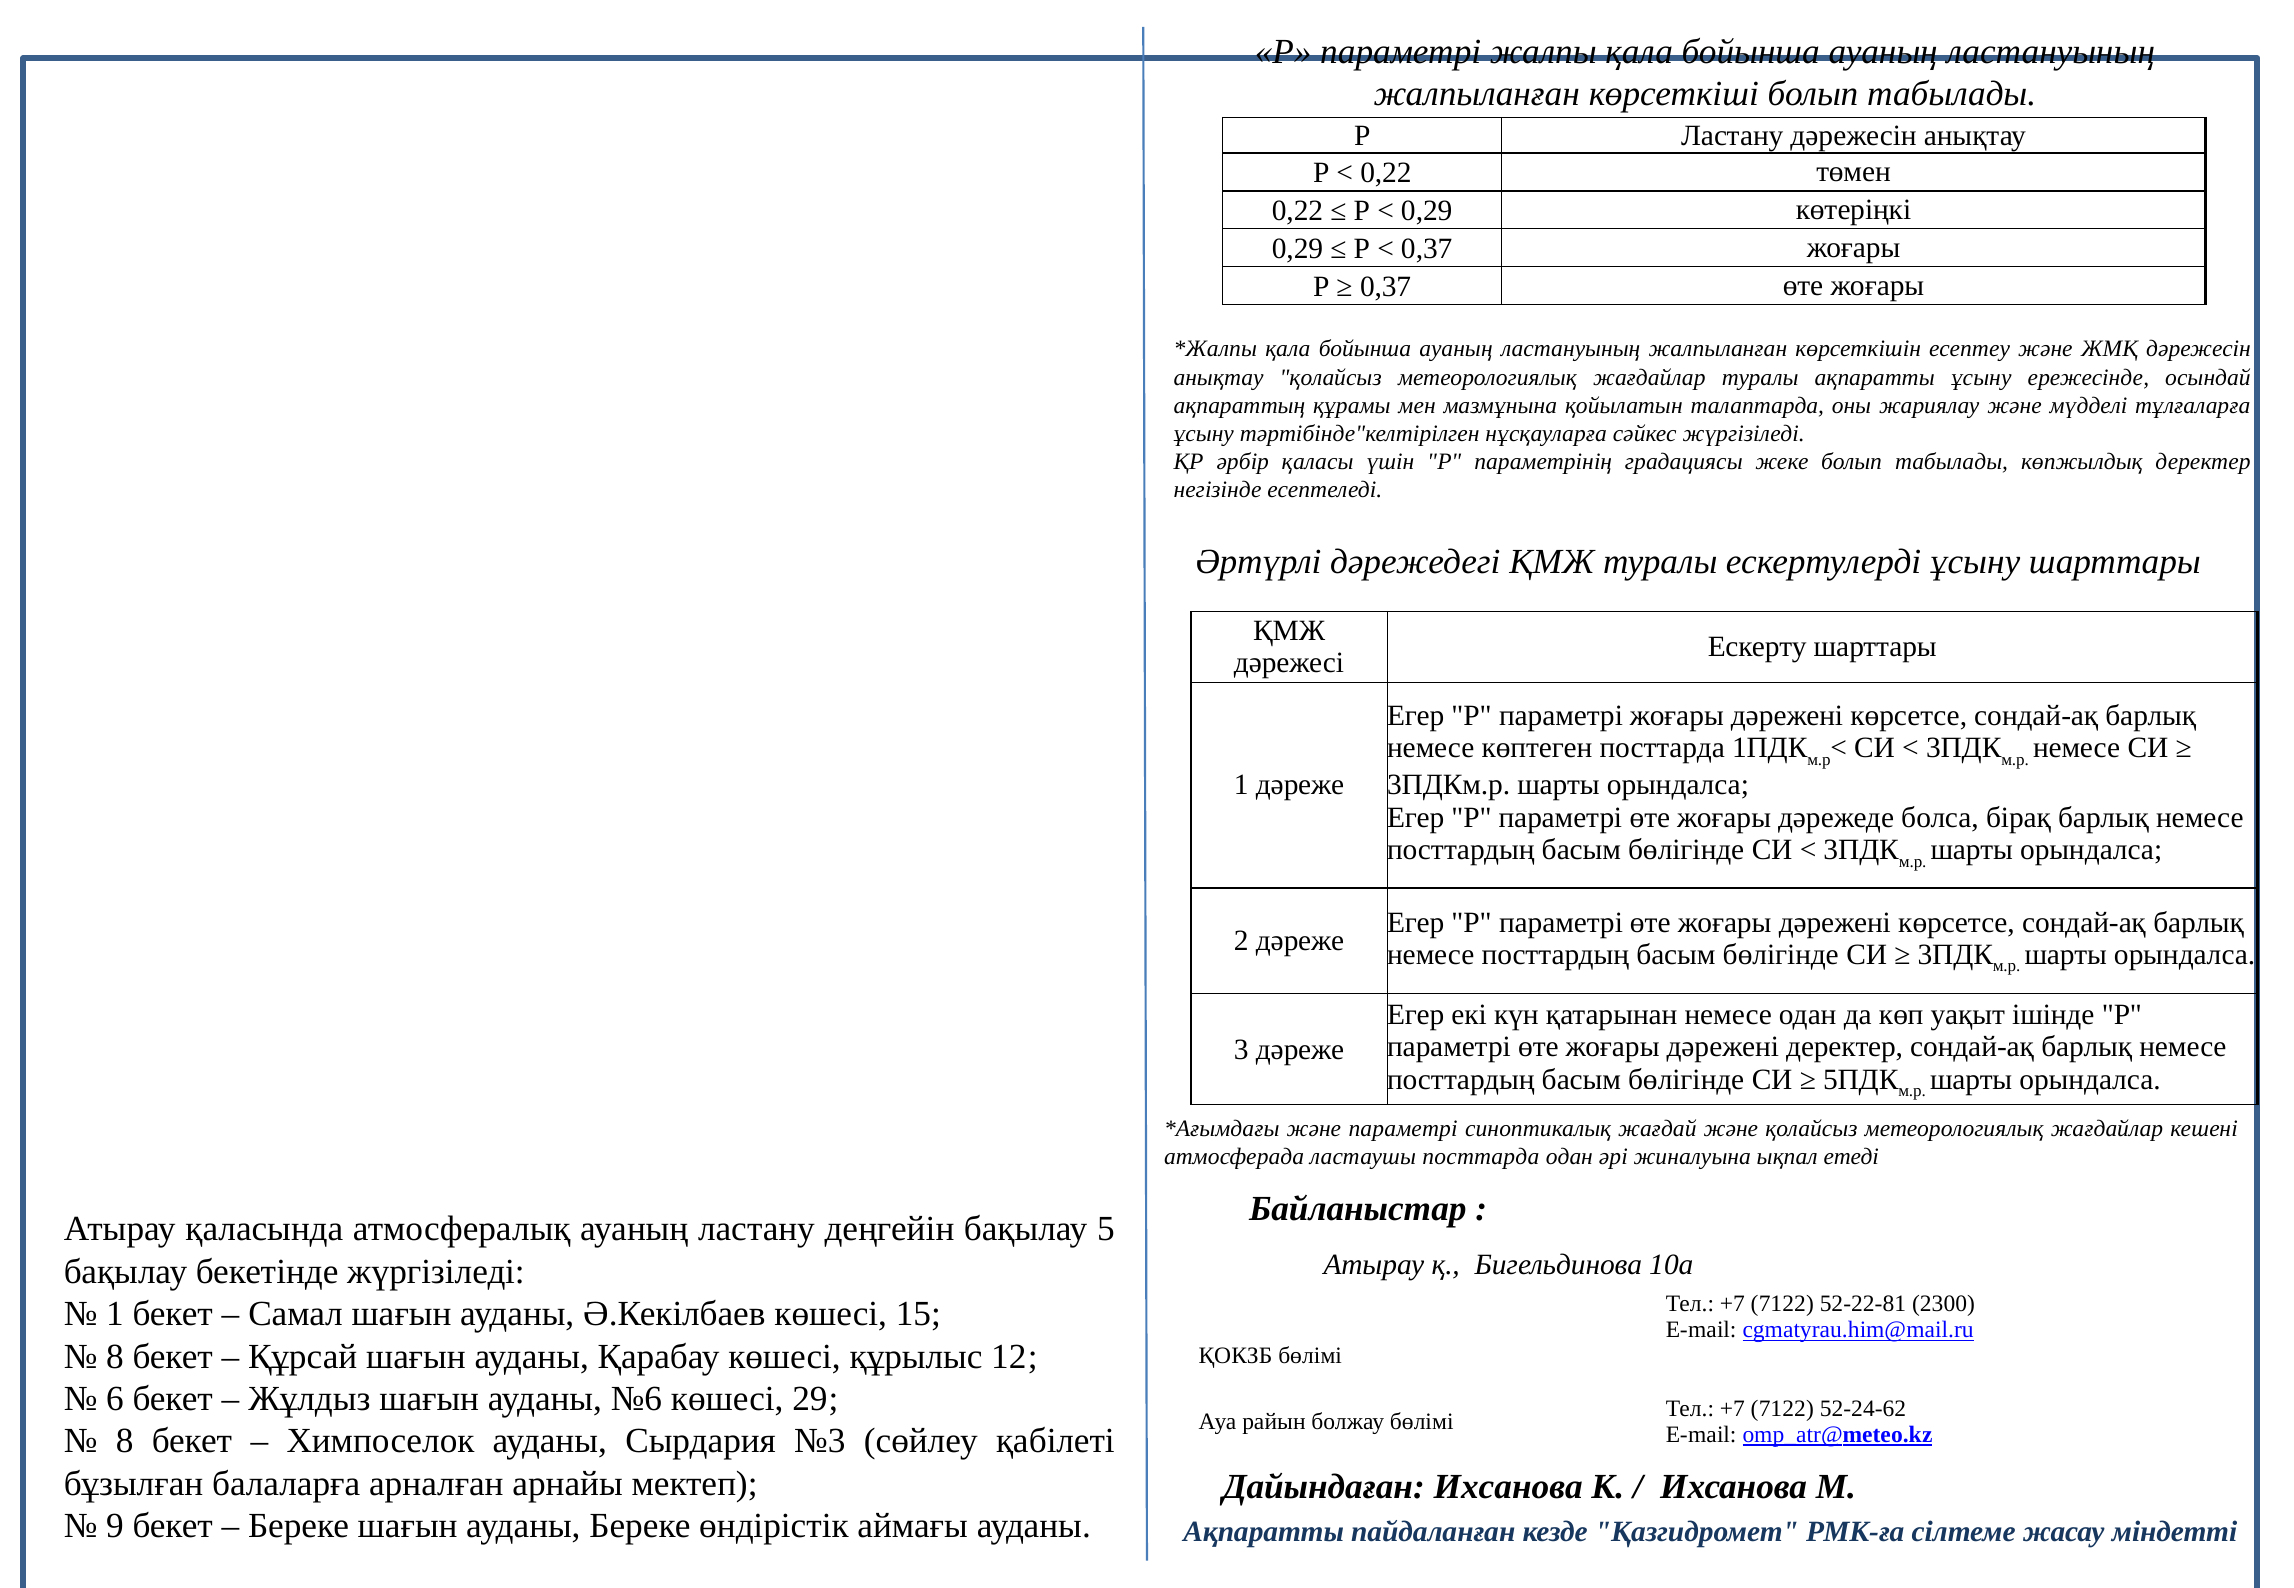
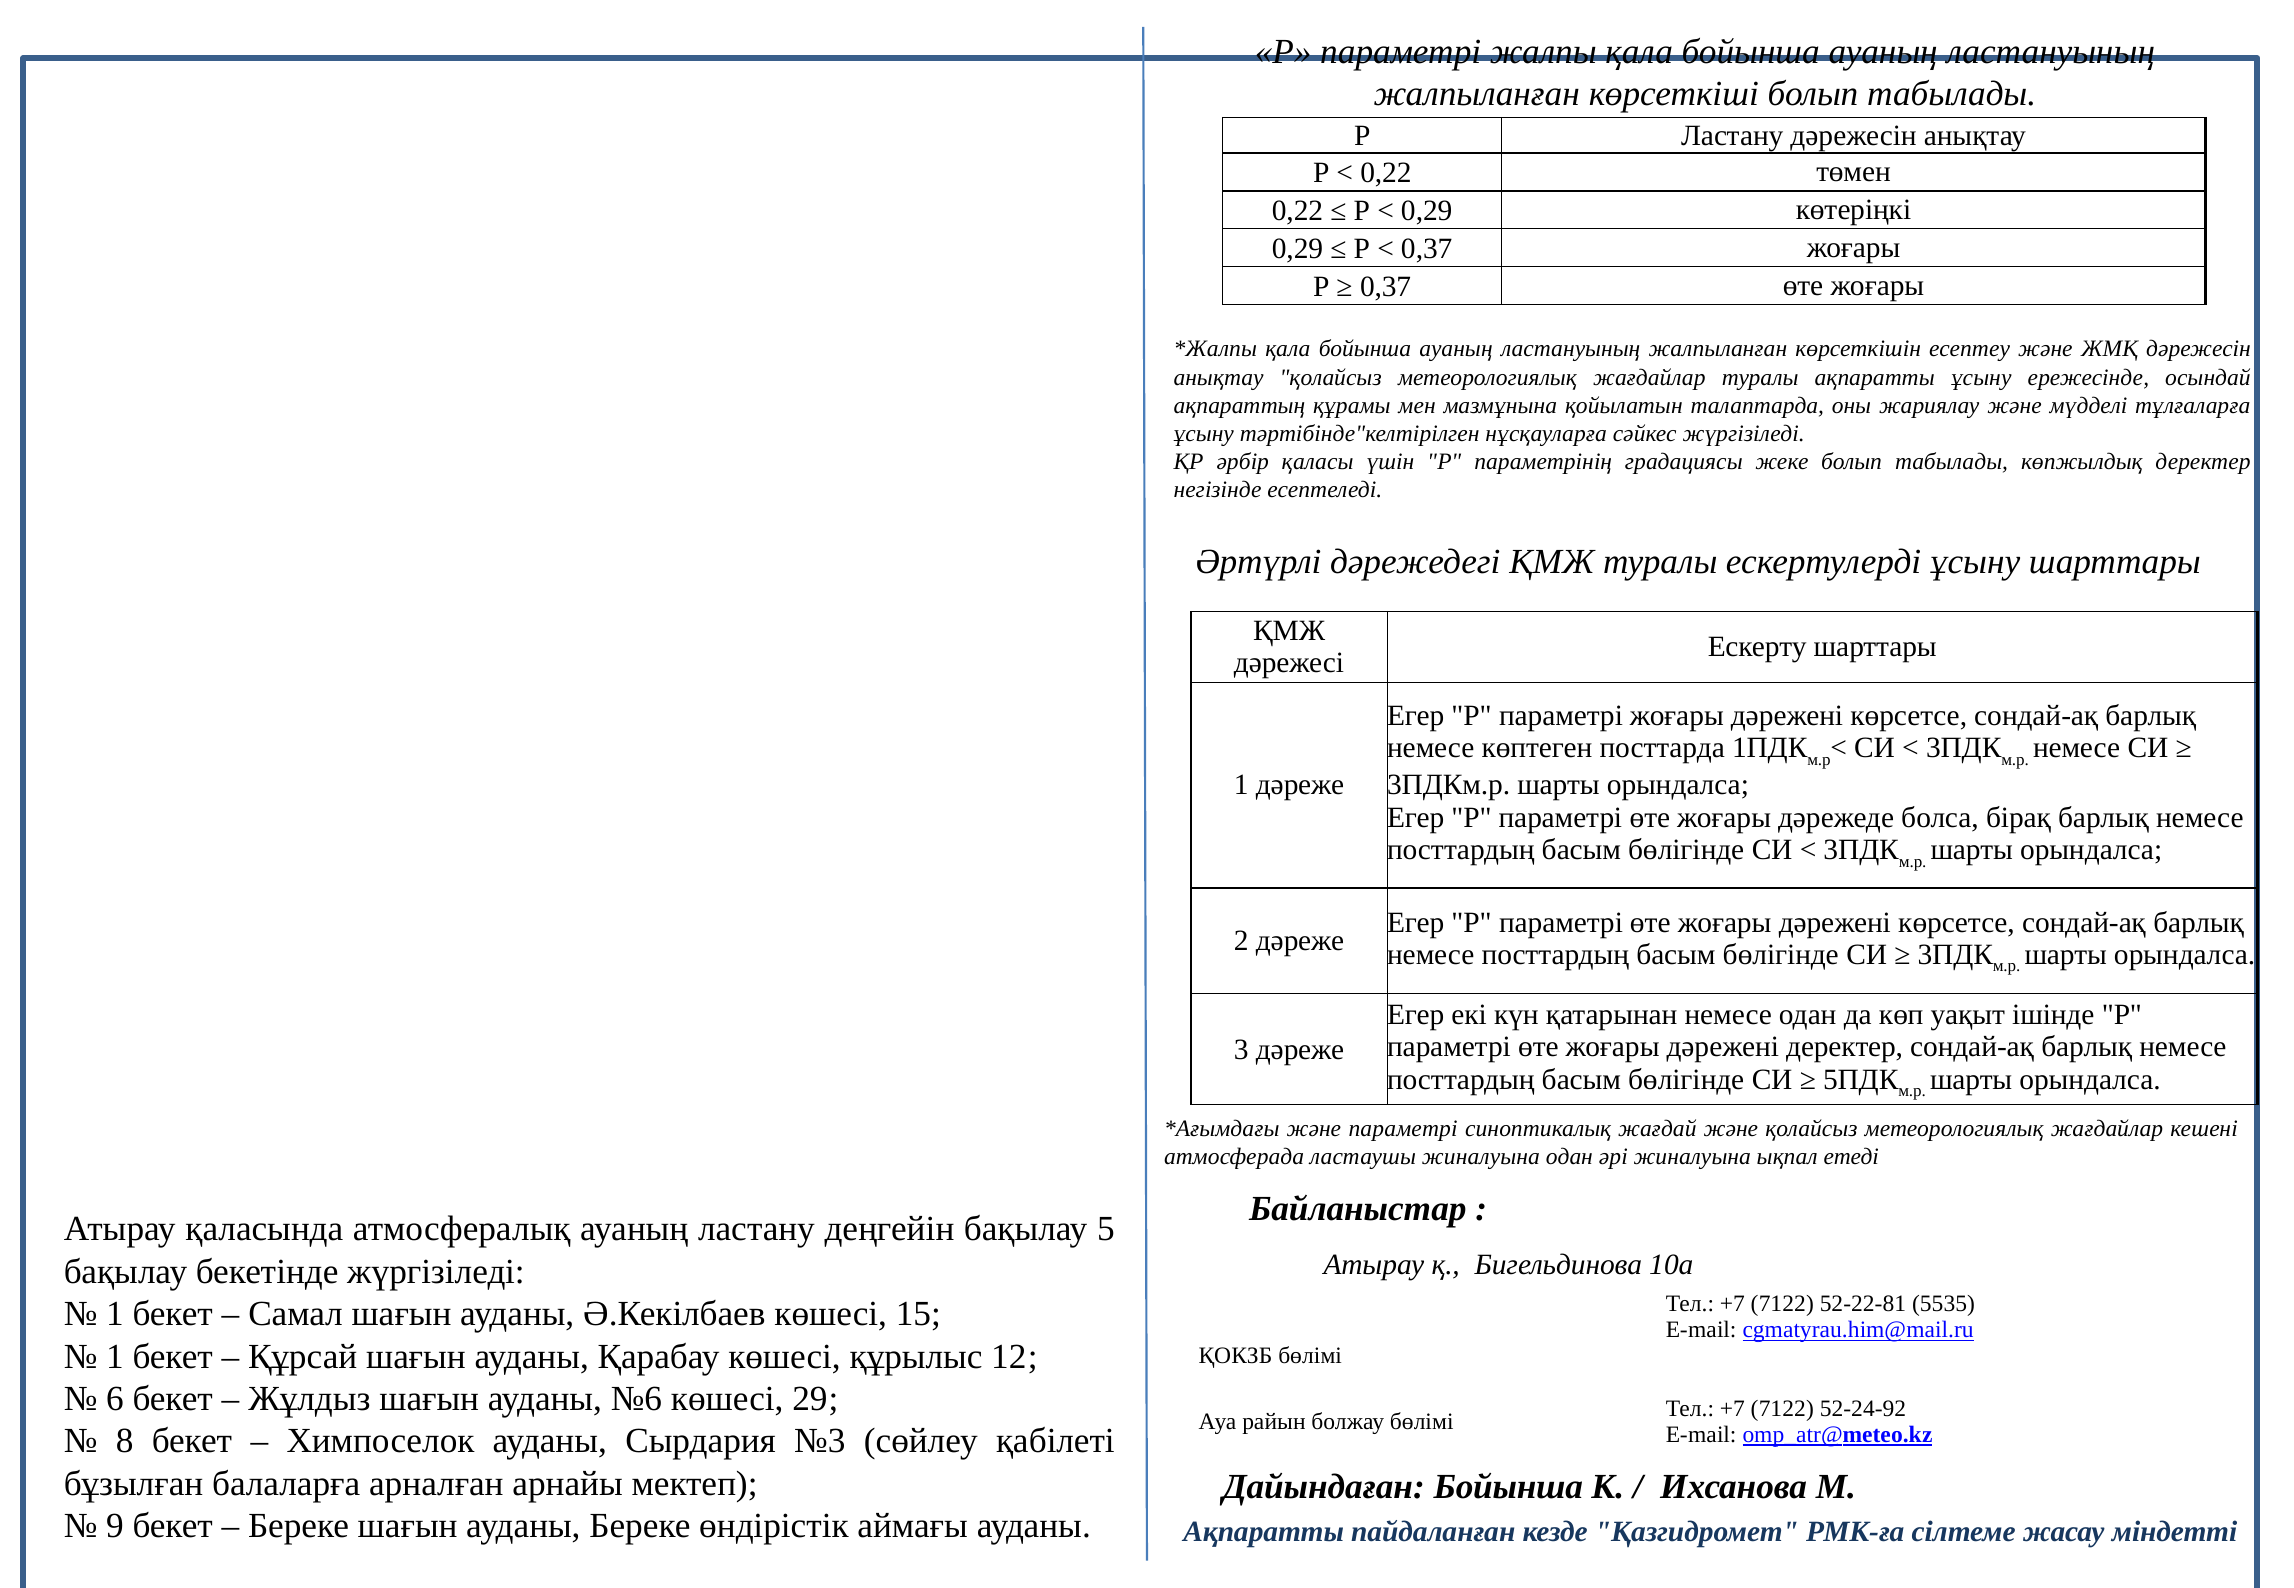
ластаушы посттарда: посттарда -> жиналуына (1481, 1157)
2300: 2300 -> 5535 (1943, 1304)
8: 8 -> 1 (115, 1356)
52-24-62: 52-24-62 -> 52-24-92 (1863, 1409)
Дайындаған Ихсанова: Ихсанова -> Бойынша (1508, 1487)
